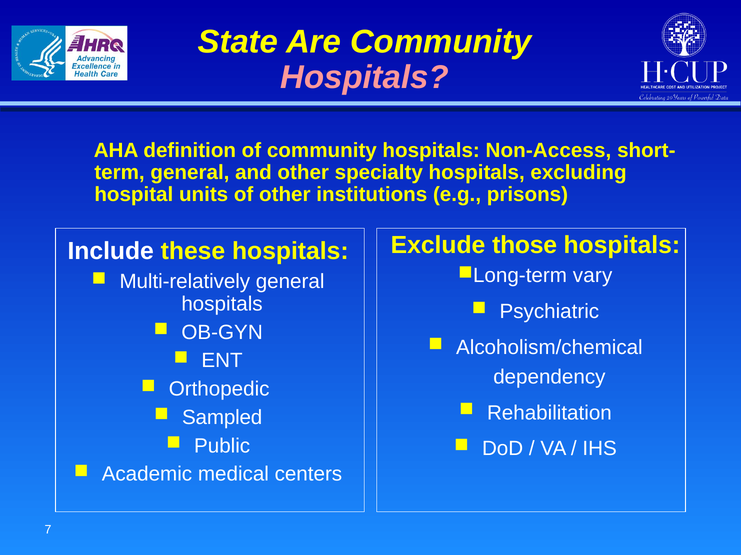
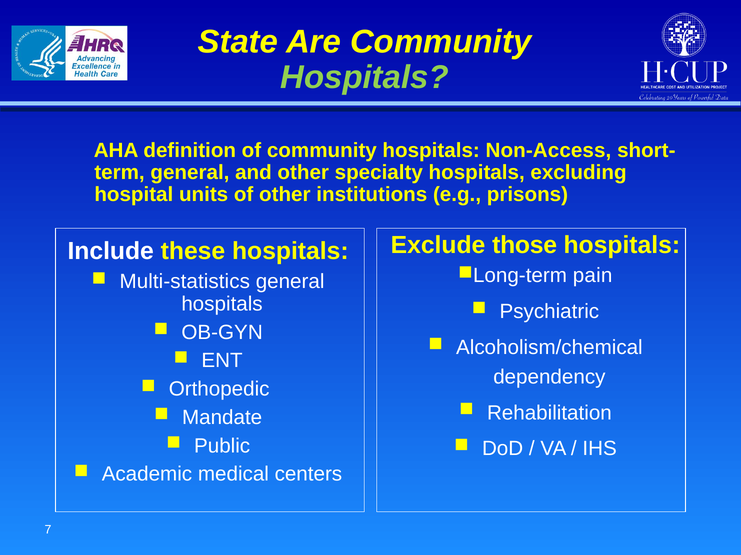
Hospitals colour: pink -> light green (365, 78)
vary: vary -> pain (593, 276)
Multi-relatively: Multi-relatively -> Multi-statistics (185, 282)
Sampled: Sampled -> Mandate (222, 418)
